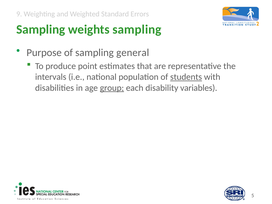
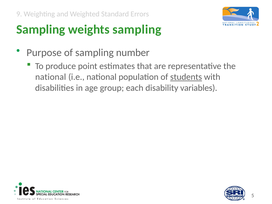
general: general -> number (133, 53)
intervals: intervals -> national (51, 77)
group underline: present -> none (112, 88)
